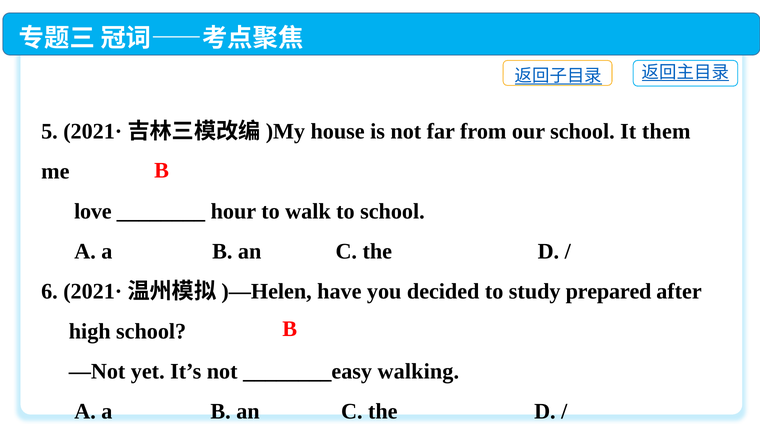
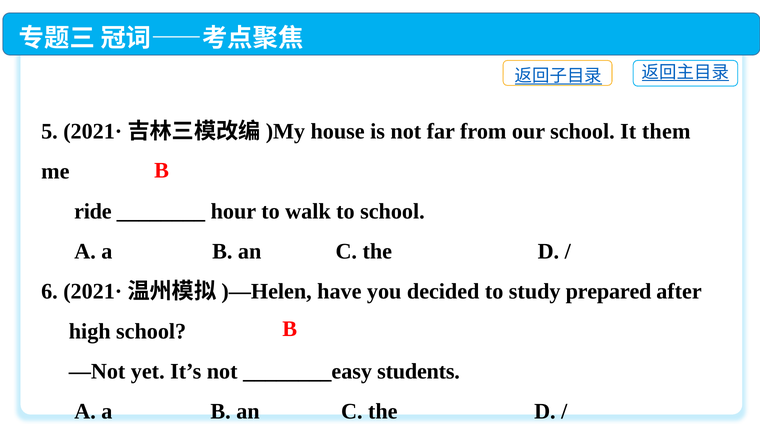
love: love -> ride (93, 211)
walking: walking -> students (419, 371)
